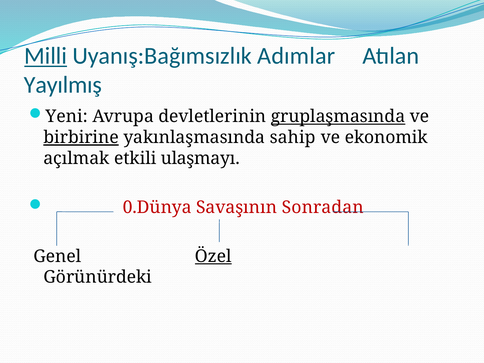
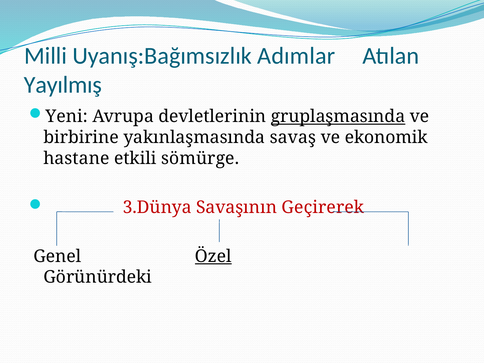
Milli underline: present -> none (46, 56)
birbirine underline: present -> none (81, 137)
sahip: sahip -> savaş (293, 137)
açılmak: açılmak -> hastane (76, 158)
ulaşmayı: ulaşmayı -> sömürge (200, 158)
0.Dünya: 0.Dünya -> 3.Dünya (157, 207)
Sonradan: Sonradan -> Geçirerek (323, 207)
